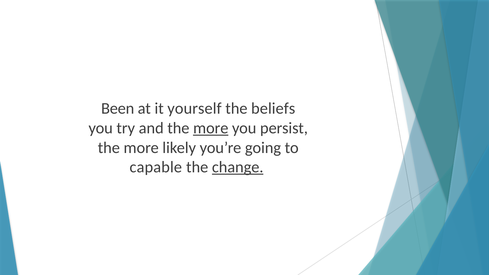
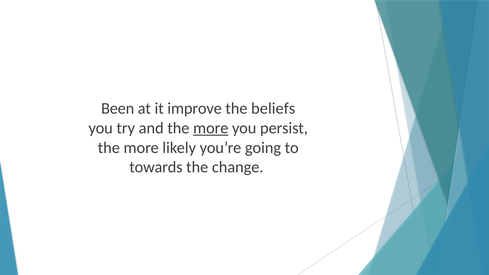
yourself: yourself -> improve (195, 109)
capable: capable -> towards (156, 167)
change underline: present -> none (238, 167)
